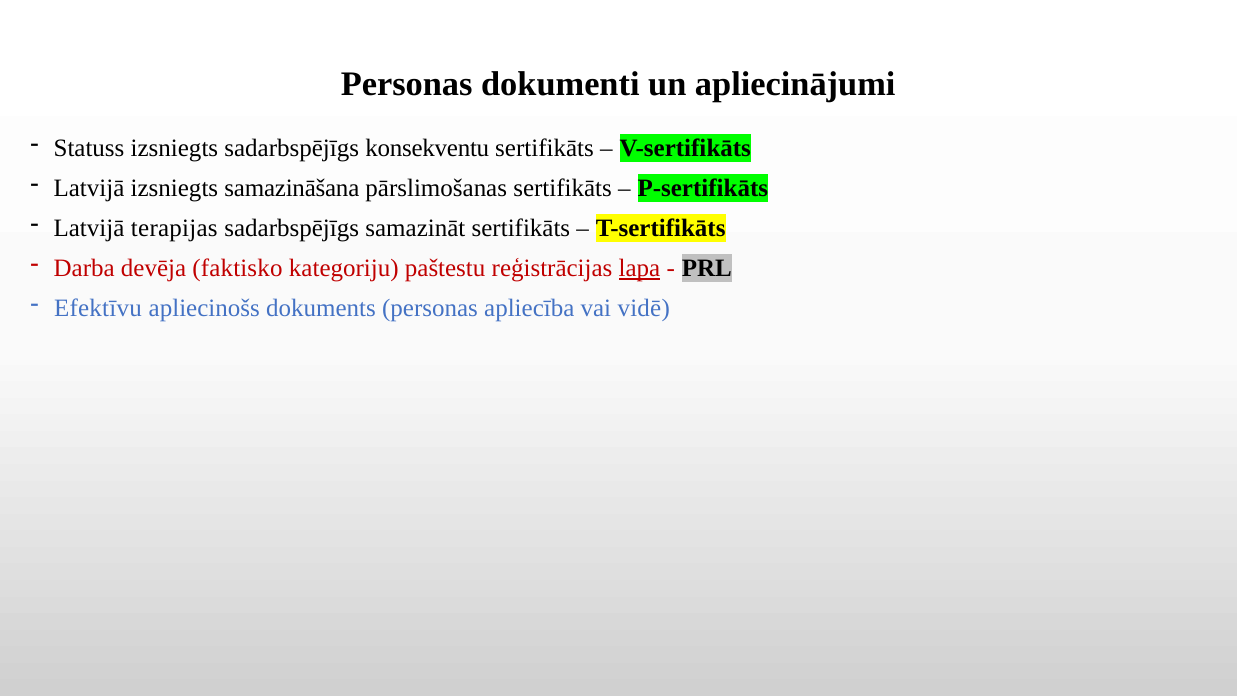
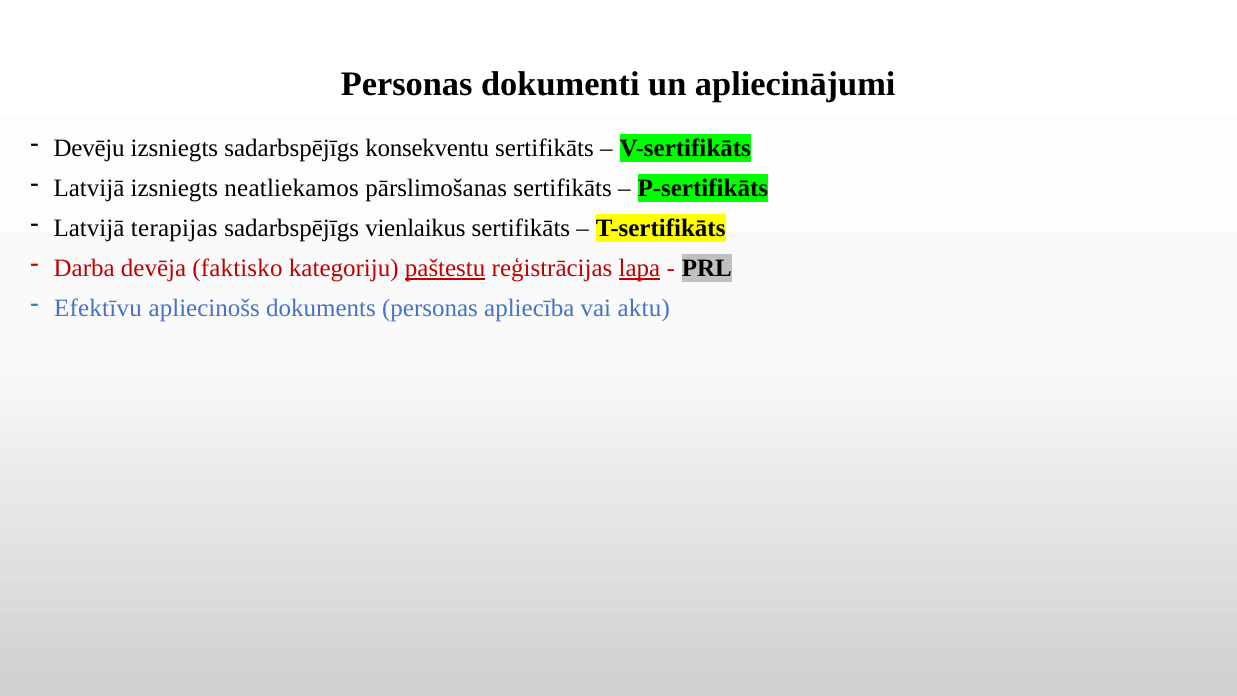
Statuss: Statuss -> Devēju (89, 148)
samazināšana: samazināšana -> neatliekamos (292, 188)
samazināt: samazināt -> vienlaikus (416, 228)
paštestu underline: none -> present (445, 268)
vidē: vidē -> aktu (644, 308)
